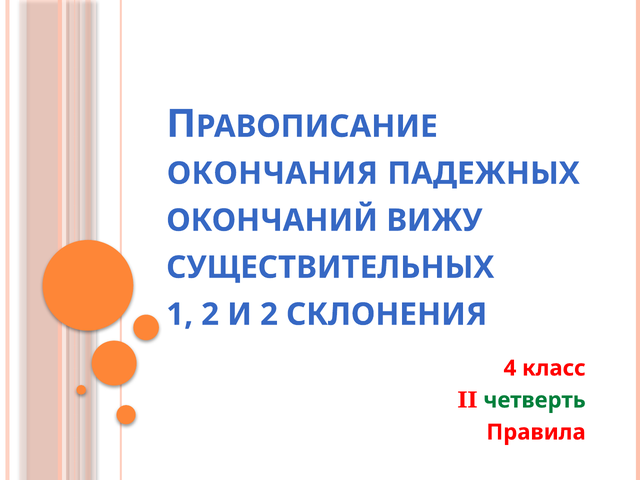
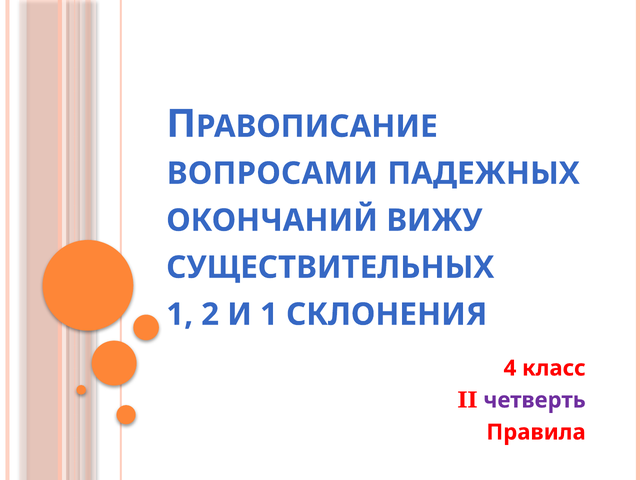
ОКОНЧАНИЯ: ОКОНЧАНИЯ -> ВОПРОСАМИ (272, 174)
И 2: 2 -> 1 (269, 314)
четверть colour: green -> purple (535, 400)
